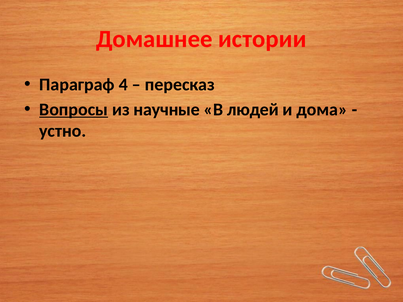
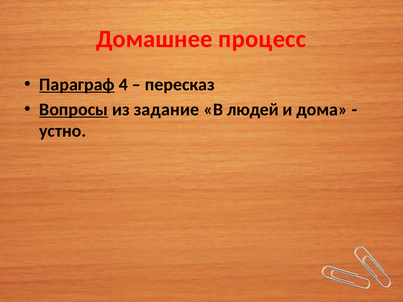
истории: истории -> процесс (262, 39)
Параграф underline: none -> present (77, 85)
научные: научные -> задание (167, 110)
